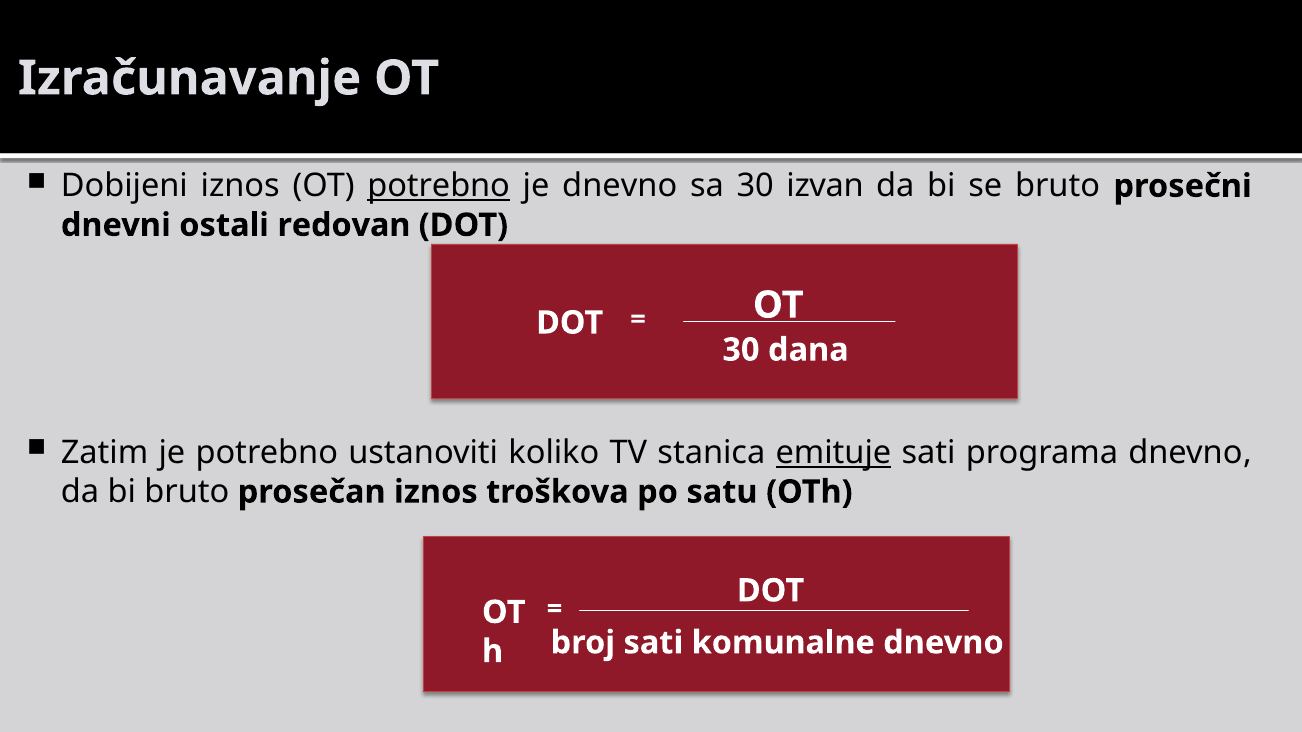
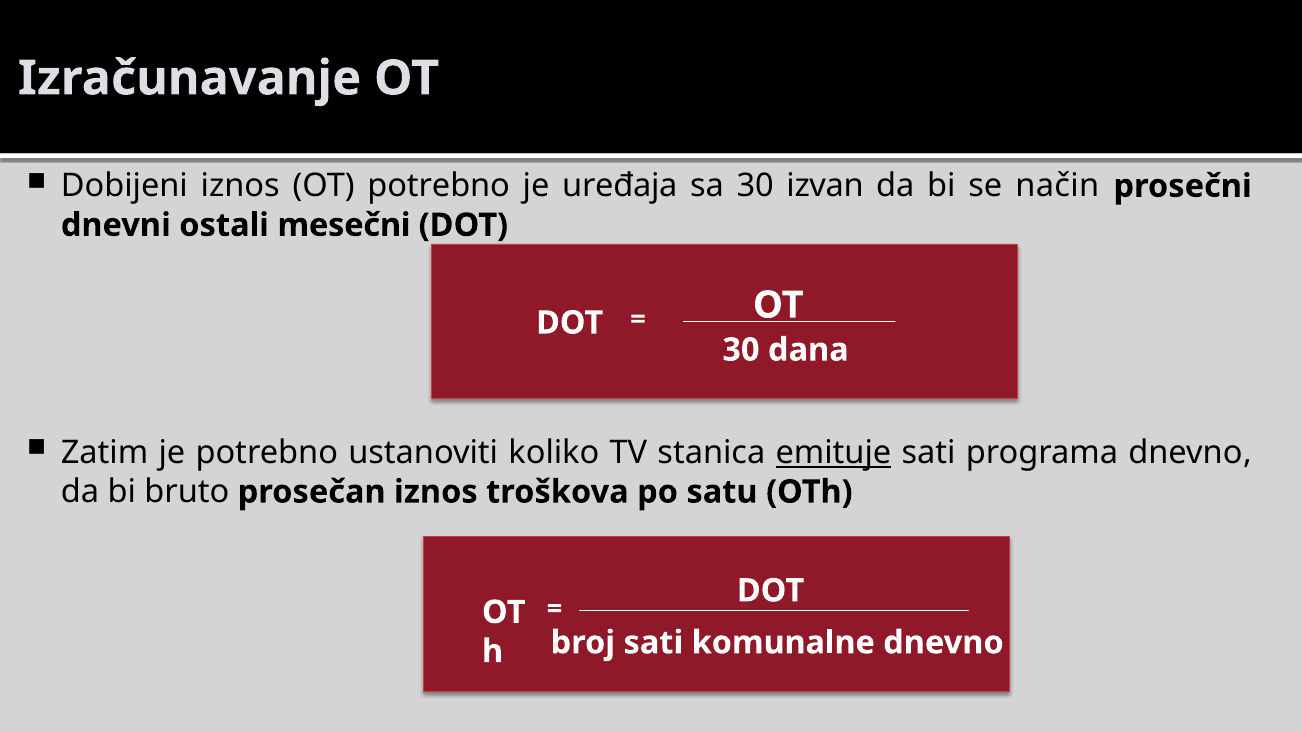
potrebno underline: present -> none (439, 186)
je dnevno: dnevno -> uređaja (620, 186)
se bruto: bruto -> način (1057, 186)
redovan: redovan -> mesečni (344, 225)
